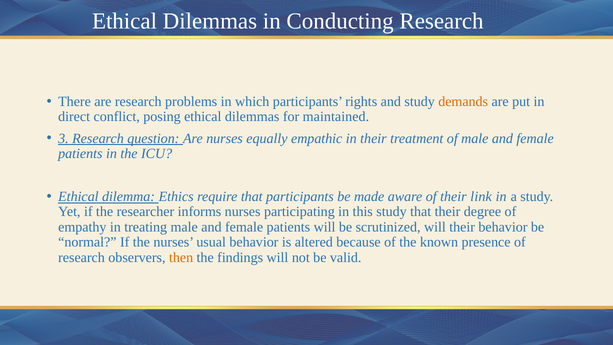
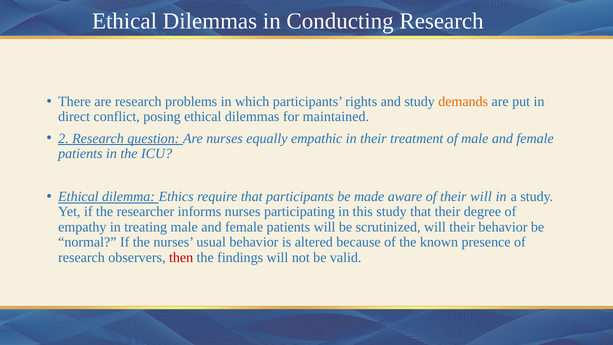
3: 3 -> 2 (63, 138)
their link: link -> will (481, 197)
then colour: orange -> red (181, 257)
